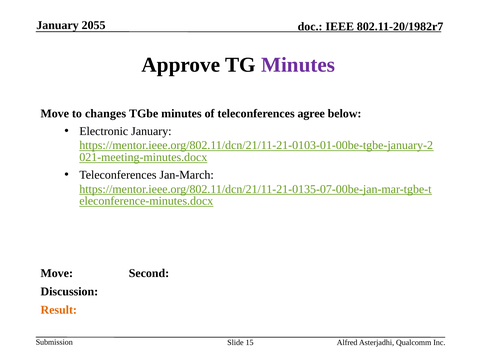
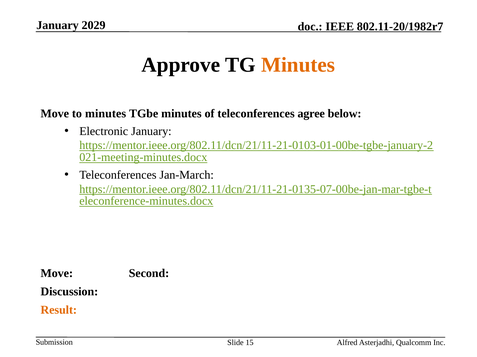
2055: 2055 -> 2029 (94, 25)
Minutes colour: purple -> orange (298, 65)
to changes: changes -> minutes (106, 114)
